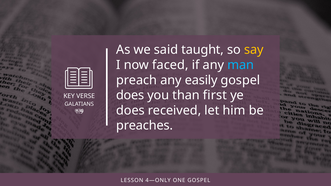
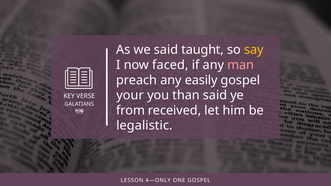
man colour: light blue -> pink (241, 65)
does: does -> your (130, 95)
than first: first -> said (215, 95)
does: does -> from (130, 111)
preaches: preaches -> legalistic (144, 126)
